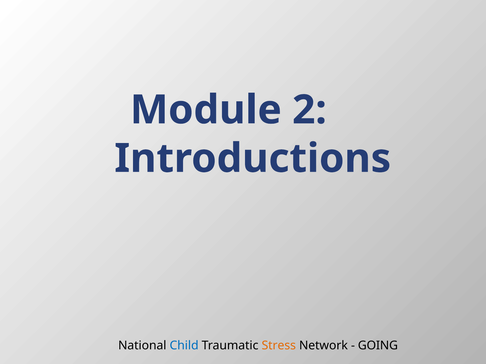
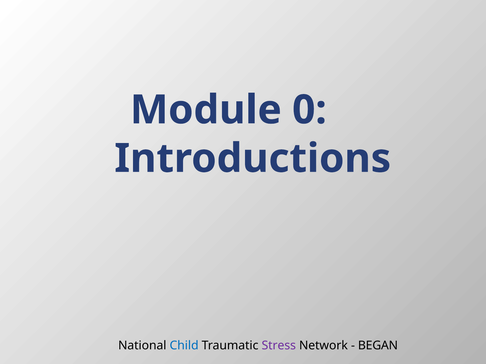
2: 2 -> 0 (309, 110)
Stress colour: orange -> purple (279, 346)
GOING: GOING -> BEGAN (378, 346)
